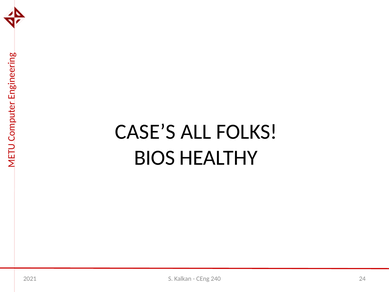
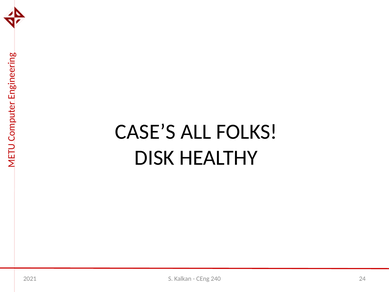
BIOS: BIOS -> DISK (154, 158)
